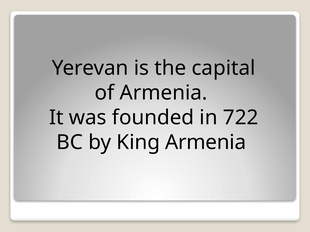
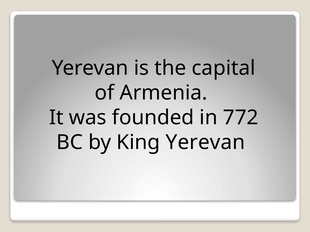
722: 722 -> 772 (241, 118)
King Armenia: Armenia -> Yerevan (205, 143)
